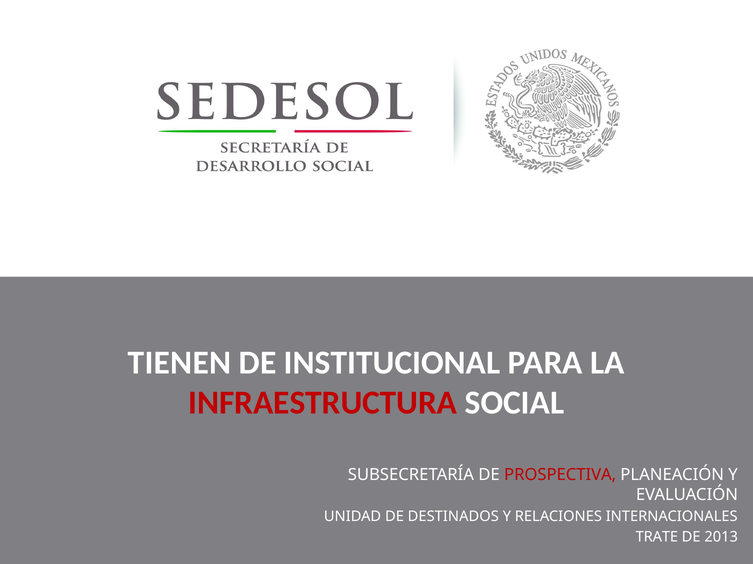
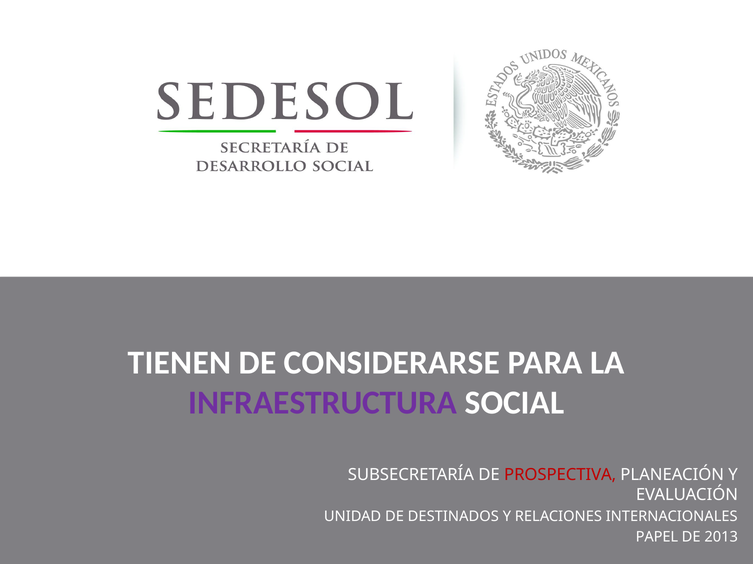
INSTITUCIONAL: INSTITUCIONAL -> CONSIDERARSE (392, 363)
INFRAESTRUCTURA colour: red -> purple (323, 403)
TRATE: TRATE -> PAPEL (657, 537)
